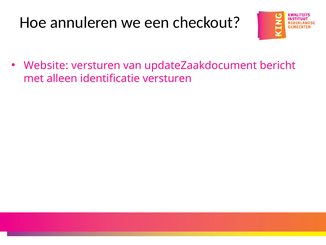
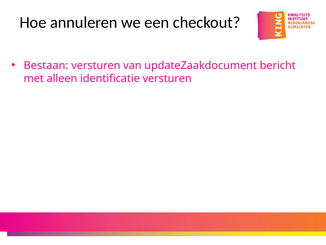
Website: Website -> Bestaan (46, 65)
